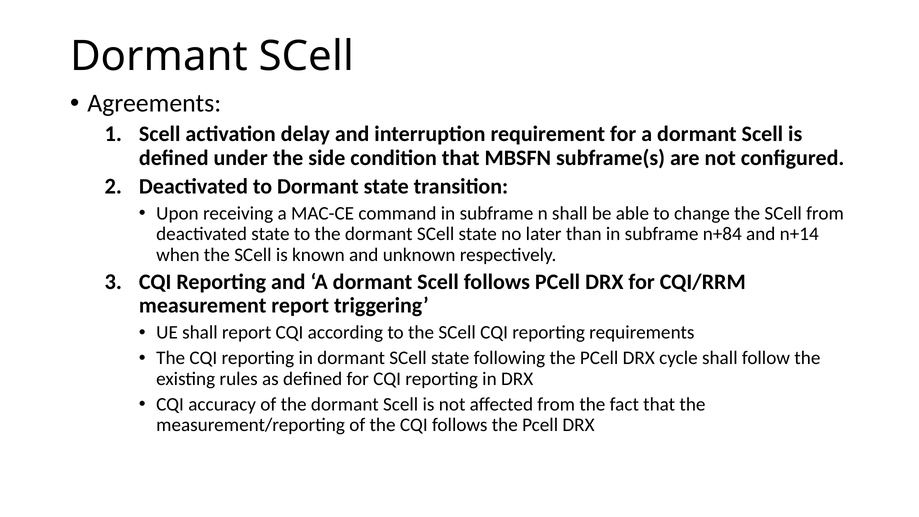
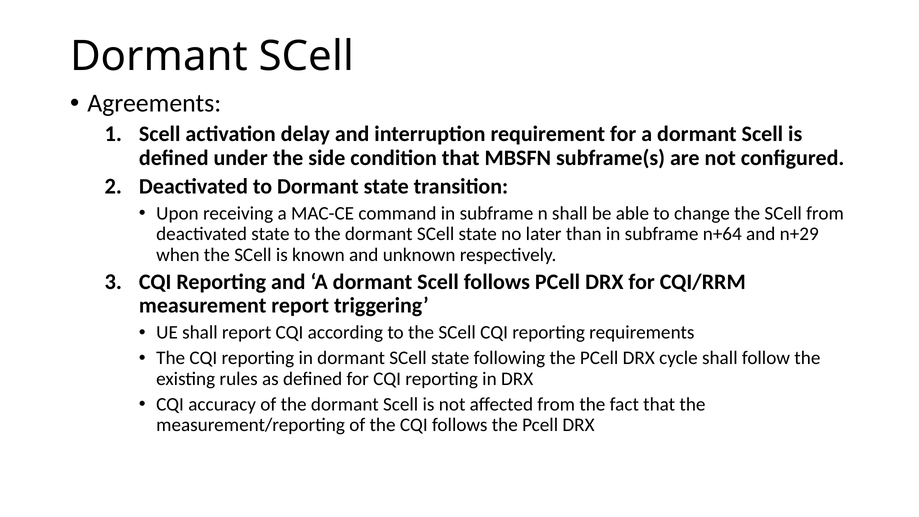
n+84: n+84 -> n+64 (722, 234)
n+14: n+14 -> n+29 (799, 234)
